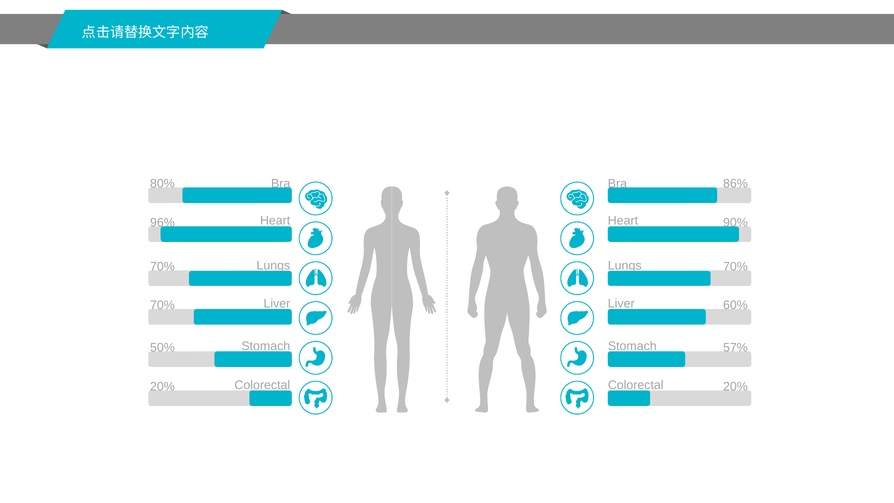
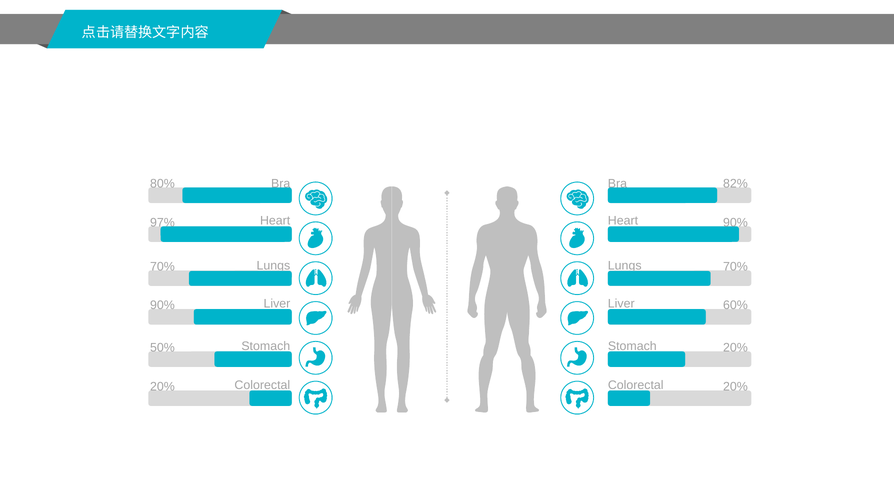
86%: 86% -> 82% (735, 184)
96%: 96% -> 97% (162, 223)
70%: 70% -> 90% (162, 305)
57%: 57% -> 20% (735, 348)
